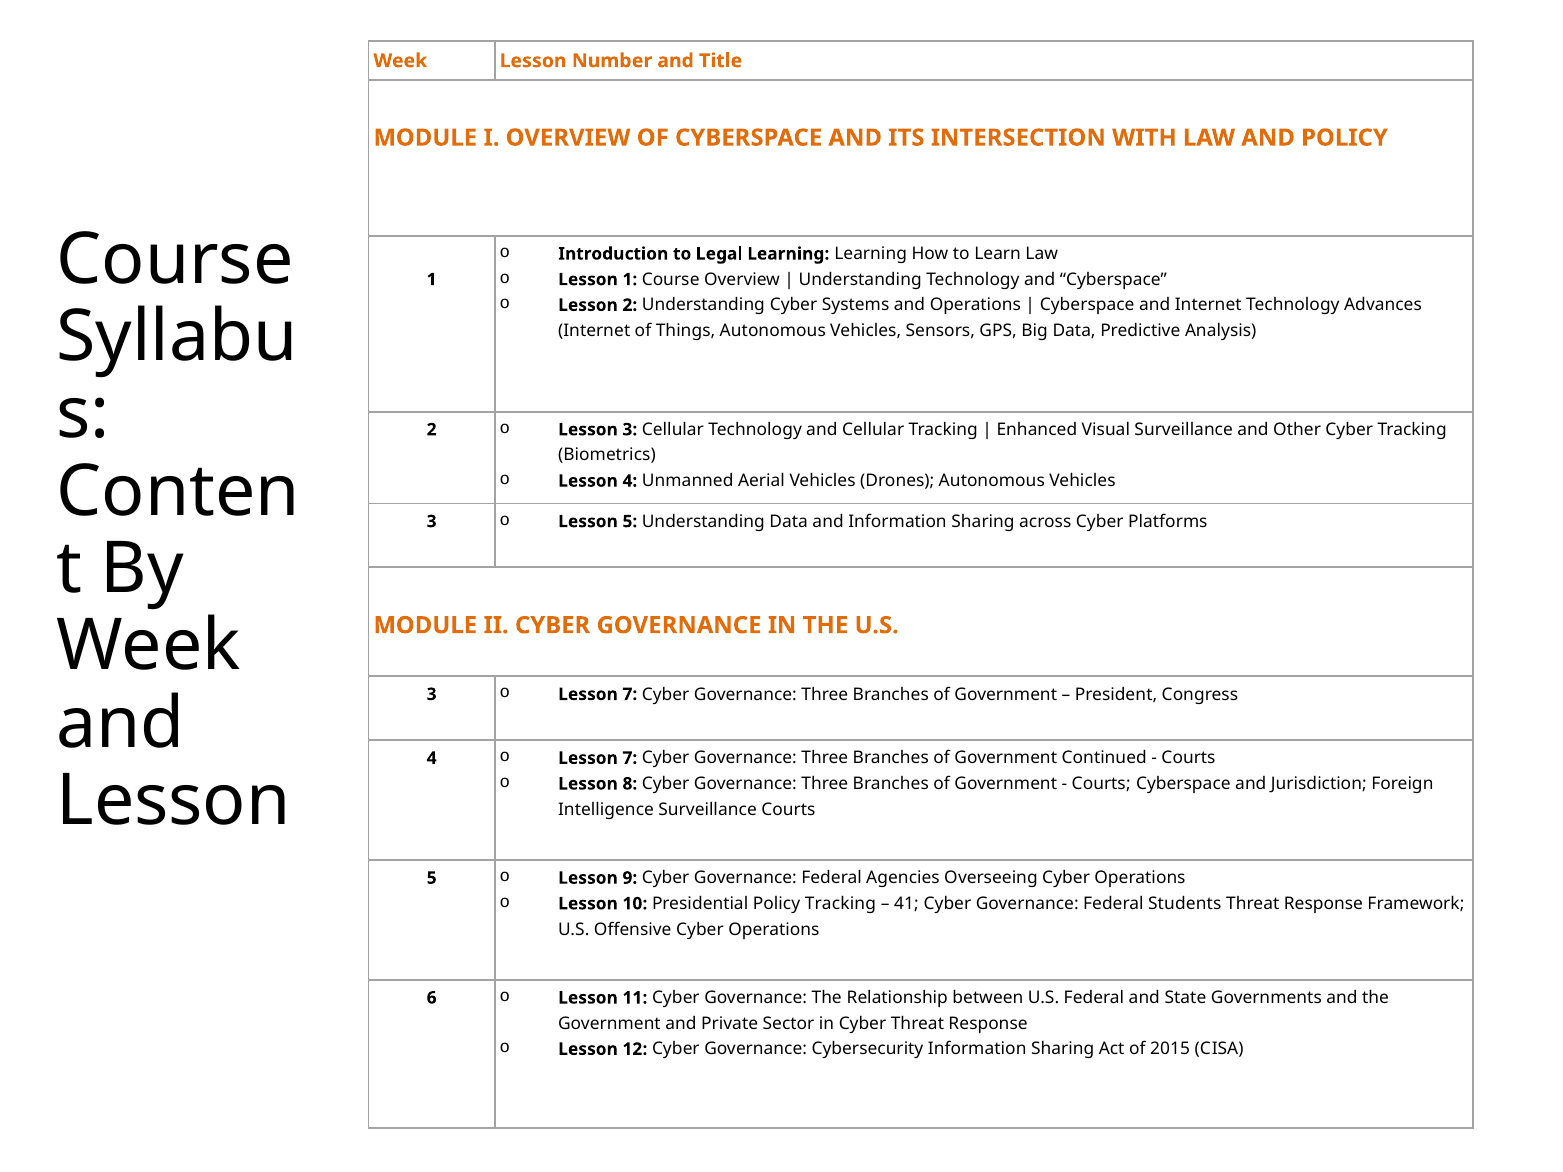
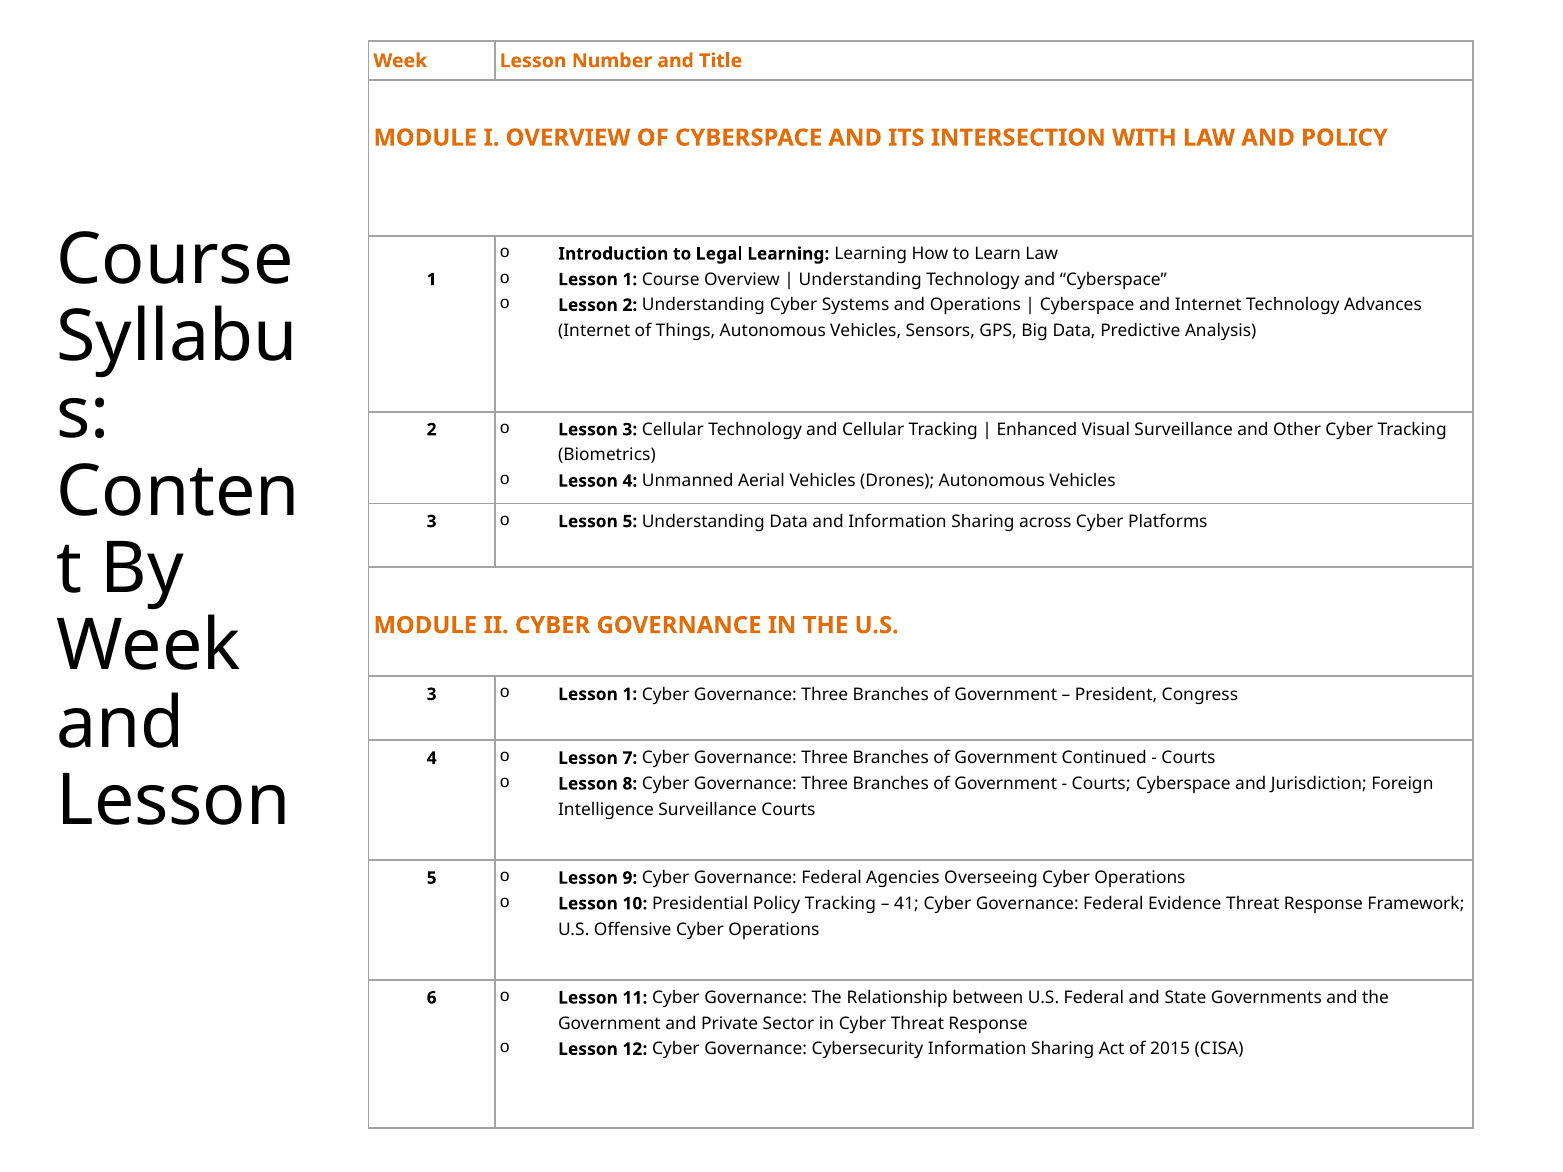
7: 7 -> 1 (630, 694)
Students: Students -> Evidence (1185, 904)
